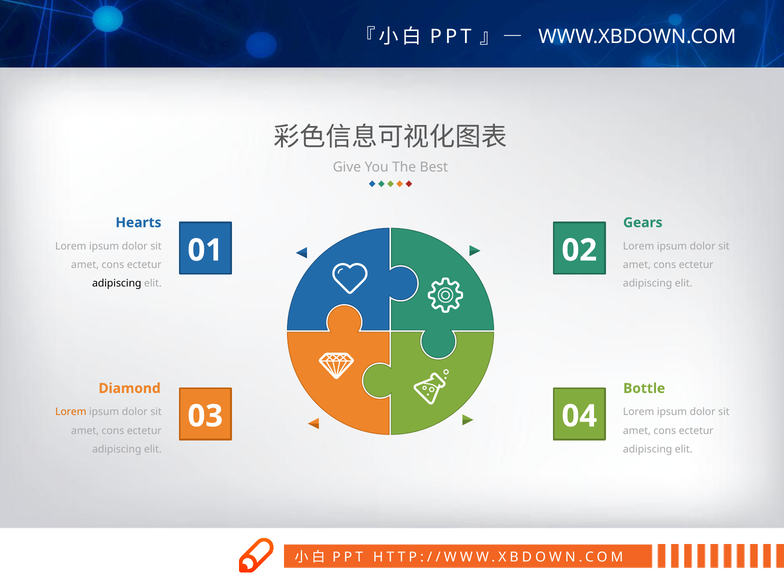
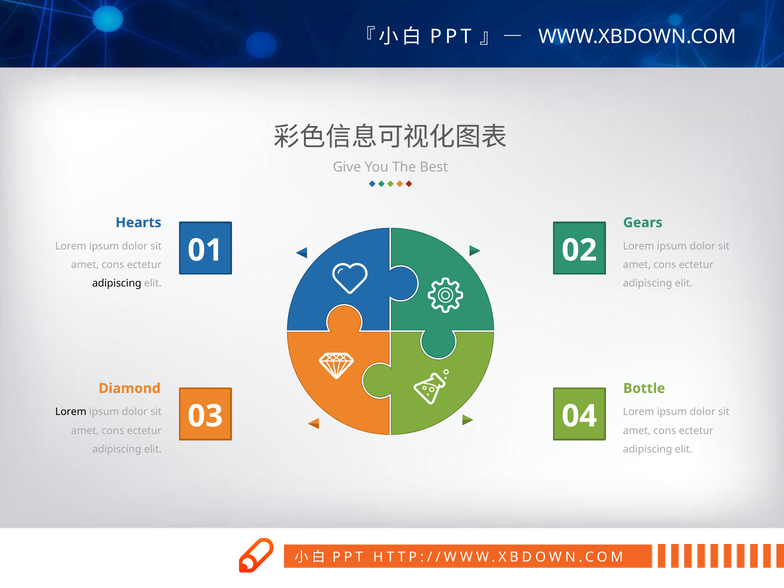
Lorem colour: orange -> black (71, 412)
